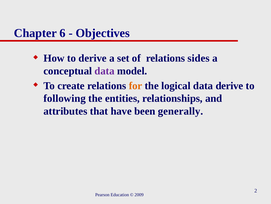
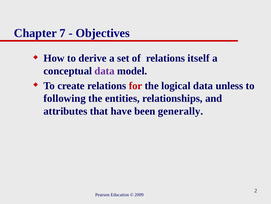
6: 6 -> 7 (63, 33)
sides: sides -> itself (199, 58)
for colour: orange -> red (136, 85)
data derive: derive -> unless (229, 85)
